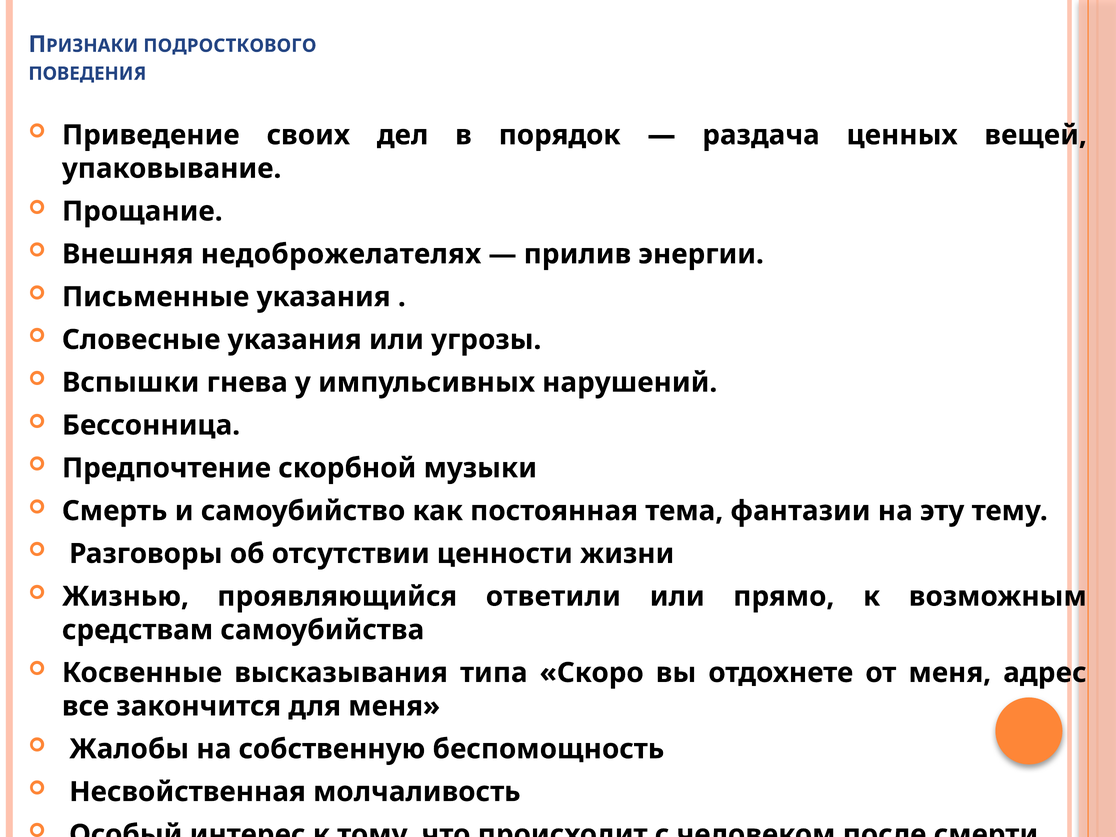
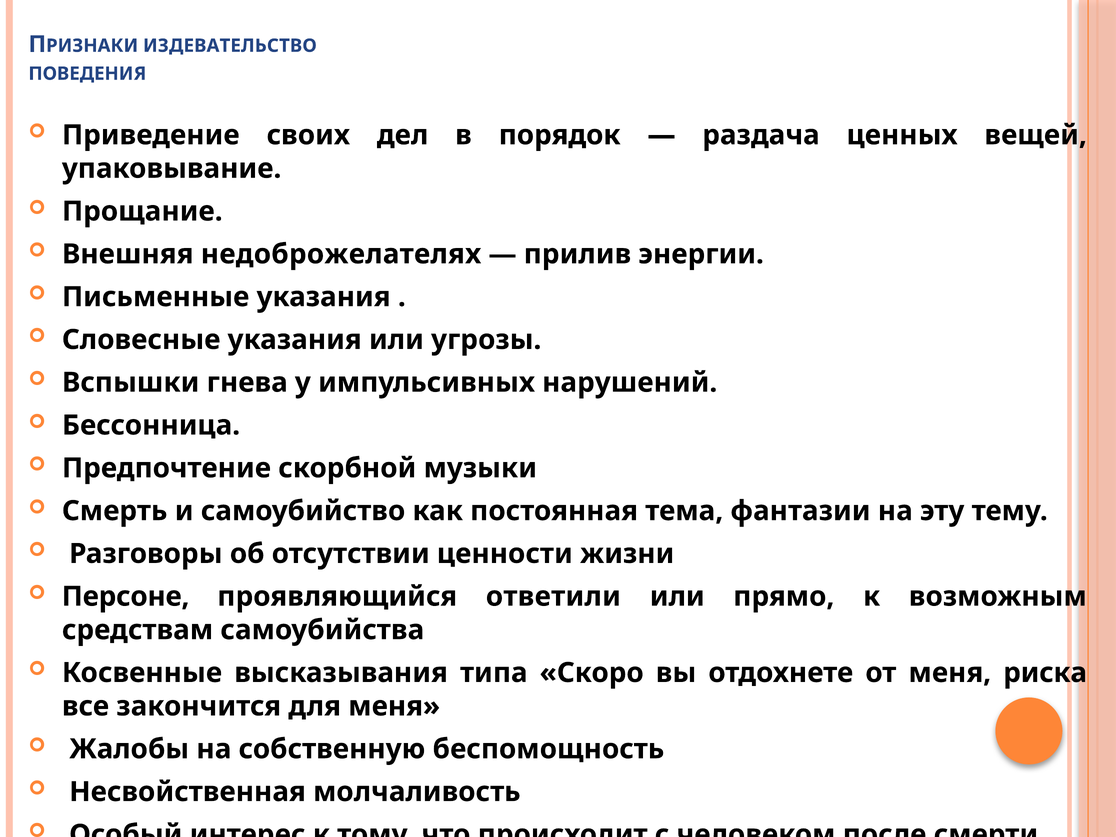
ПОДРОСТКОВОГО: ПОДРОСТКОВОГО -> ИЗДЕВАТЕЛЬСТВО (230, 46)
Жизнью: Жизнью -> Персоне (126, 597)
адрес: адрес -> риска (1045, 673)
